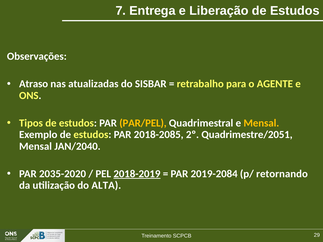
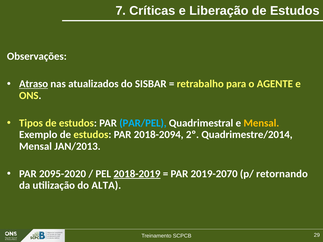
Entrega: Entrega -> Críticas (152, 11)
Atraso underline: none -> present (34, 84)
atualizadas: atualizadas -> atualizados (93, 84)
PAR/PEL colour: yellow -> light blue (143, 123)
2018-2085: 2018-2085 -> 2018-2094 (159, 135)
Quadrimestre/2051: Quadrimestre/2051 -> Quadrimestre/2014 (247, 135)
JAN/2040: JAN/2040 -> JAN/2013 (77, 146)
2035-2020: 2035-2020 -> 2095-2020 (63, 174)
2019-2084: 2019-2084 -> 2019-2070 (214, 174)
